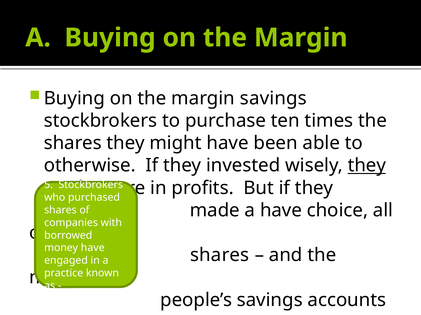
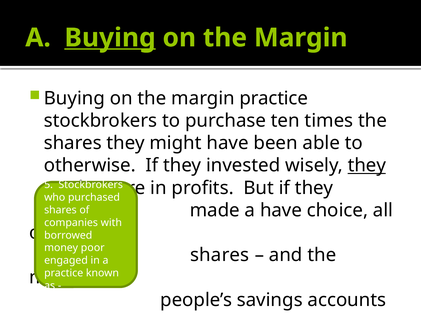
Buying underline: none -> present (110, 38)
margin savings: savings -> practice (274, 98)
money have: have -> poor (93, 248)
